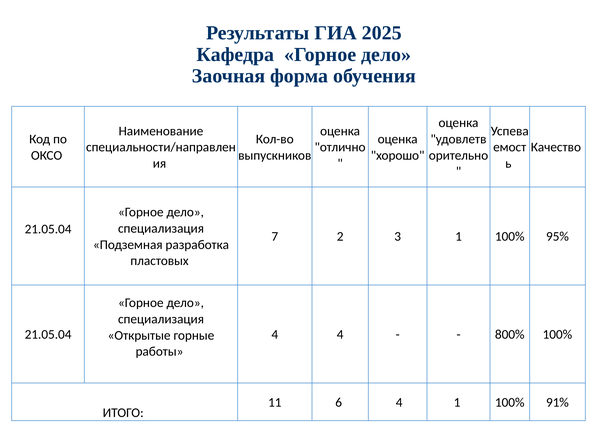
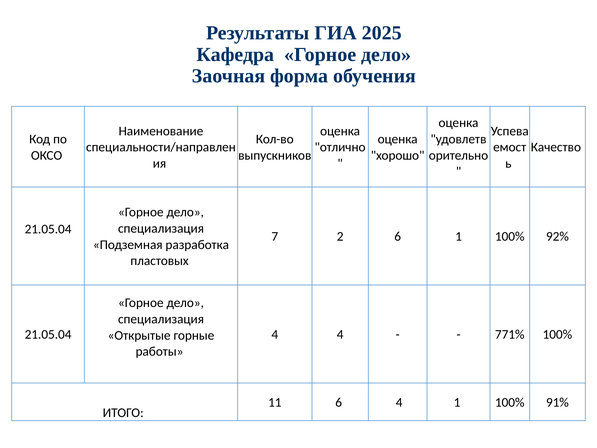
2 3: 3 -> 6 (398, 236)
95%: 95% -> 92% (557, 236)
800%: 800% -> 771% (510, 334)
